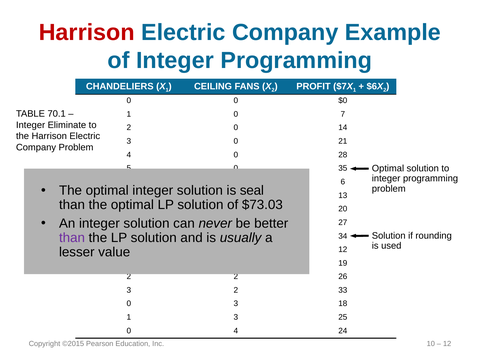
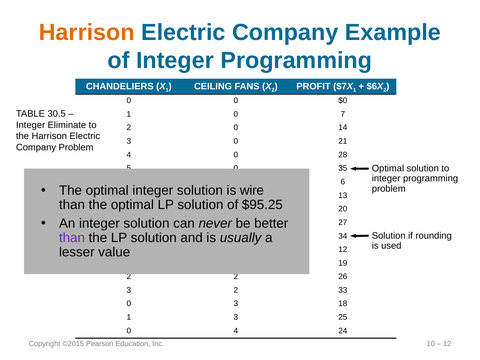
Harrison colour: red -> orange (87, 32)
70.1: 70.1 -> 30.5 (57, 114)
seal: seal -> wire (252, 191)
$73.03: $73.03 -> $95.25 (262, 205)
